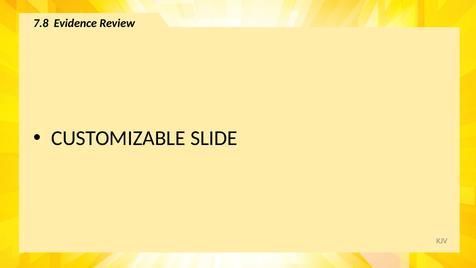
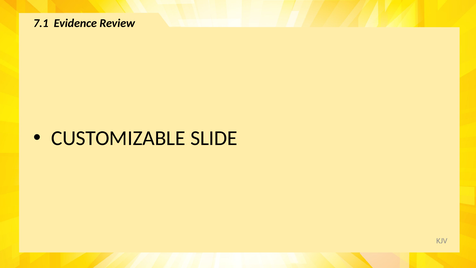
7.8: 7.8 -> 7.1 (41, 23)
